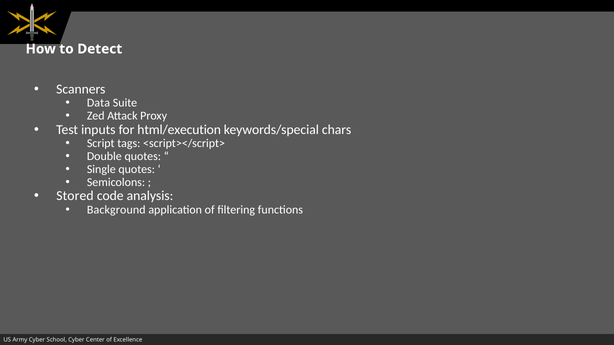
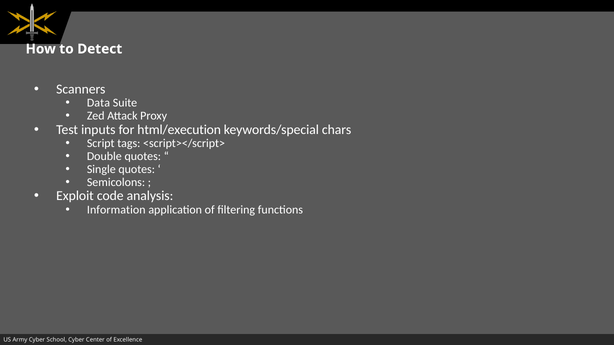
Stored: Stored -> Exploit (75, 196)
Background: Background -> Information (116, 210)
